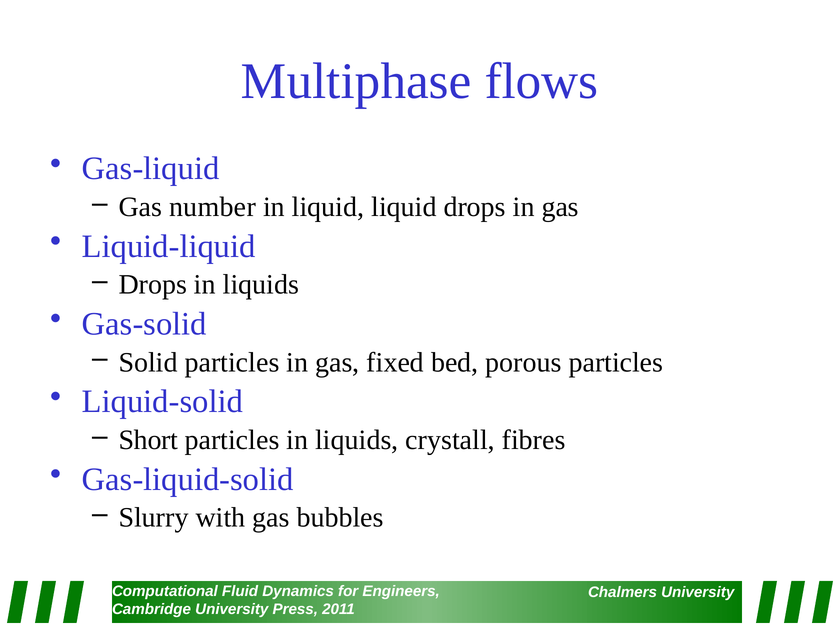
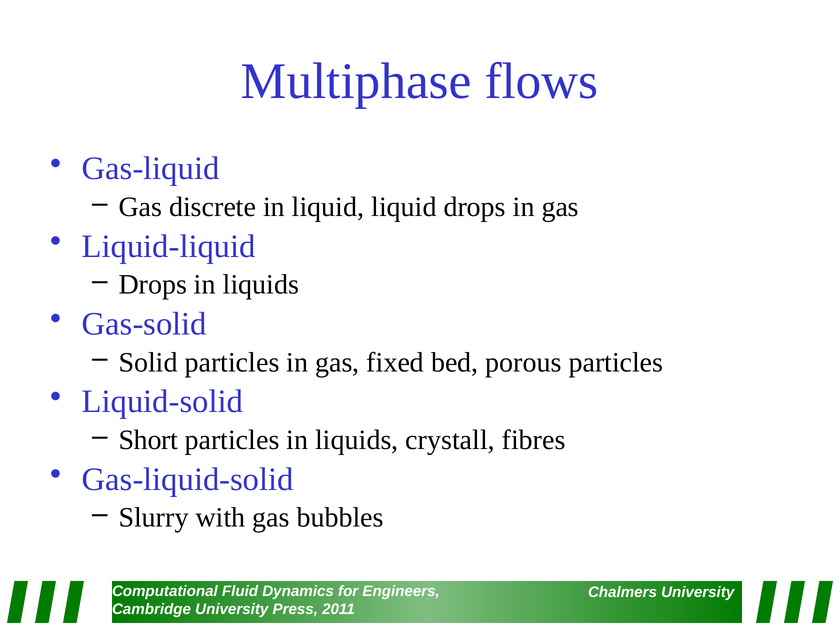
number: number -> discrete (213, 207)
